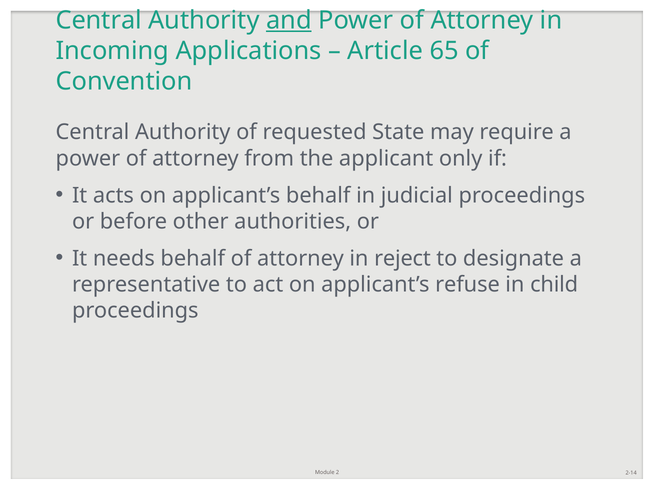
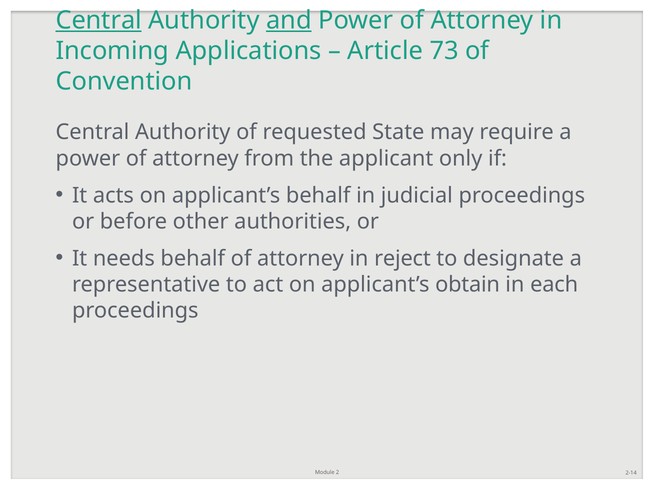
Central underline: none -> present (99, 20)
65: 65 -> 73 (444, 51)
refuse: refuse -> obtain (468, 285)
child: child -> each (554, 285)
